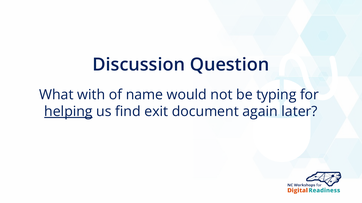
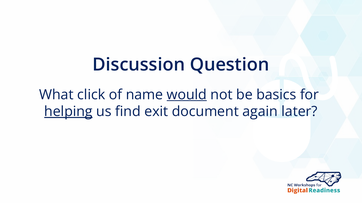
with: with -> click (91, 95)
would underline: none -> present (187, 95)
typing: typing -> basics (276, 95)
